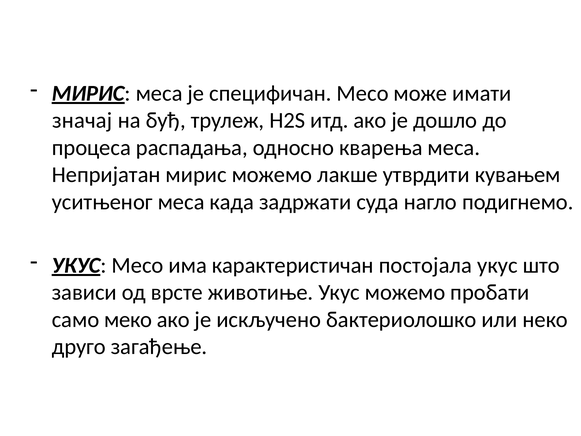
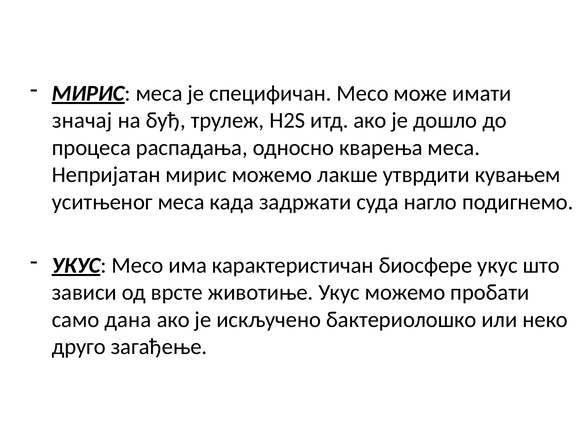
постојала: постојала -> биосфере (426, 265)
меко: меко -> дана (128, 319)
